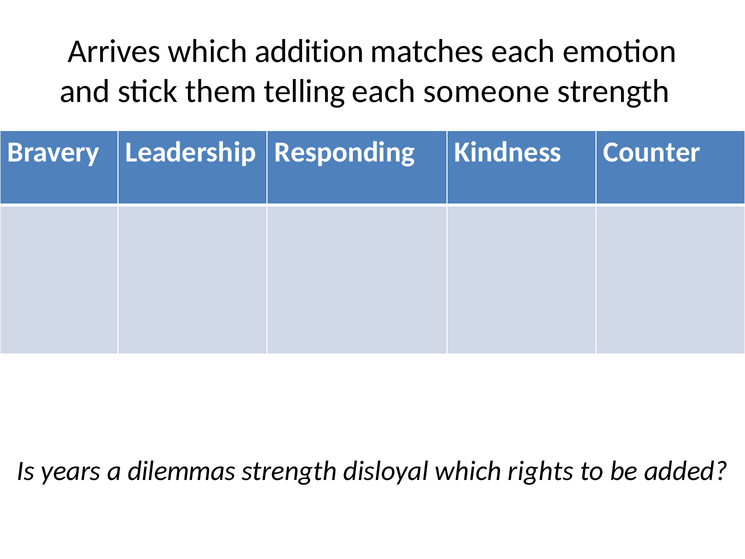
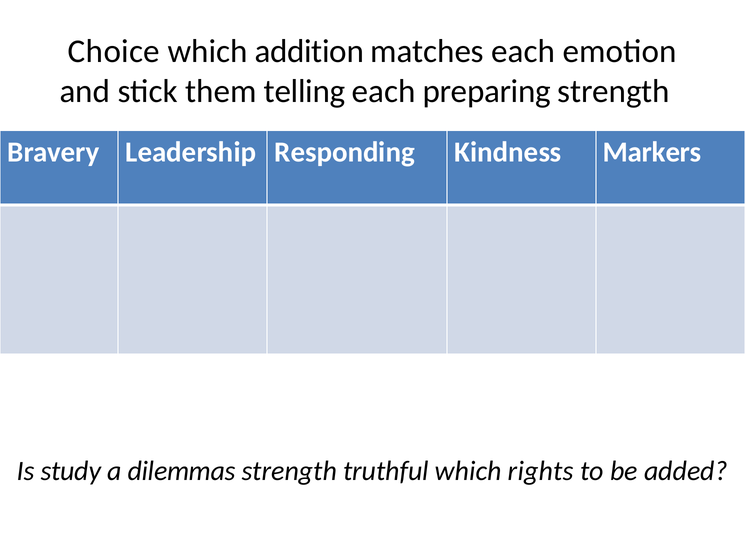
Arrives: Arrives -> Choice (114, 51)
someone: someone -> preparing (487, 91)
Counter: Counter -> Markers (652, 152)
years: years -> study (71, 471)
disloyal: disloyal -> truthful (386, 471)
